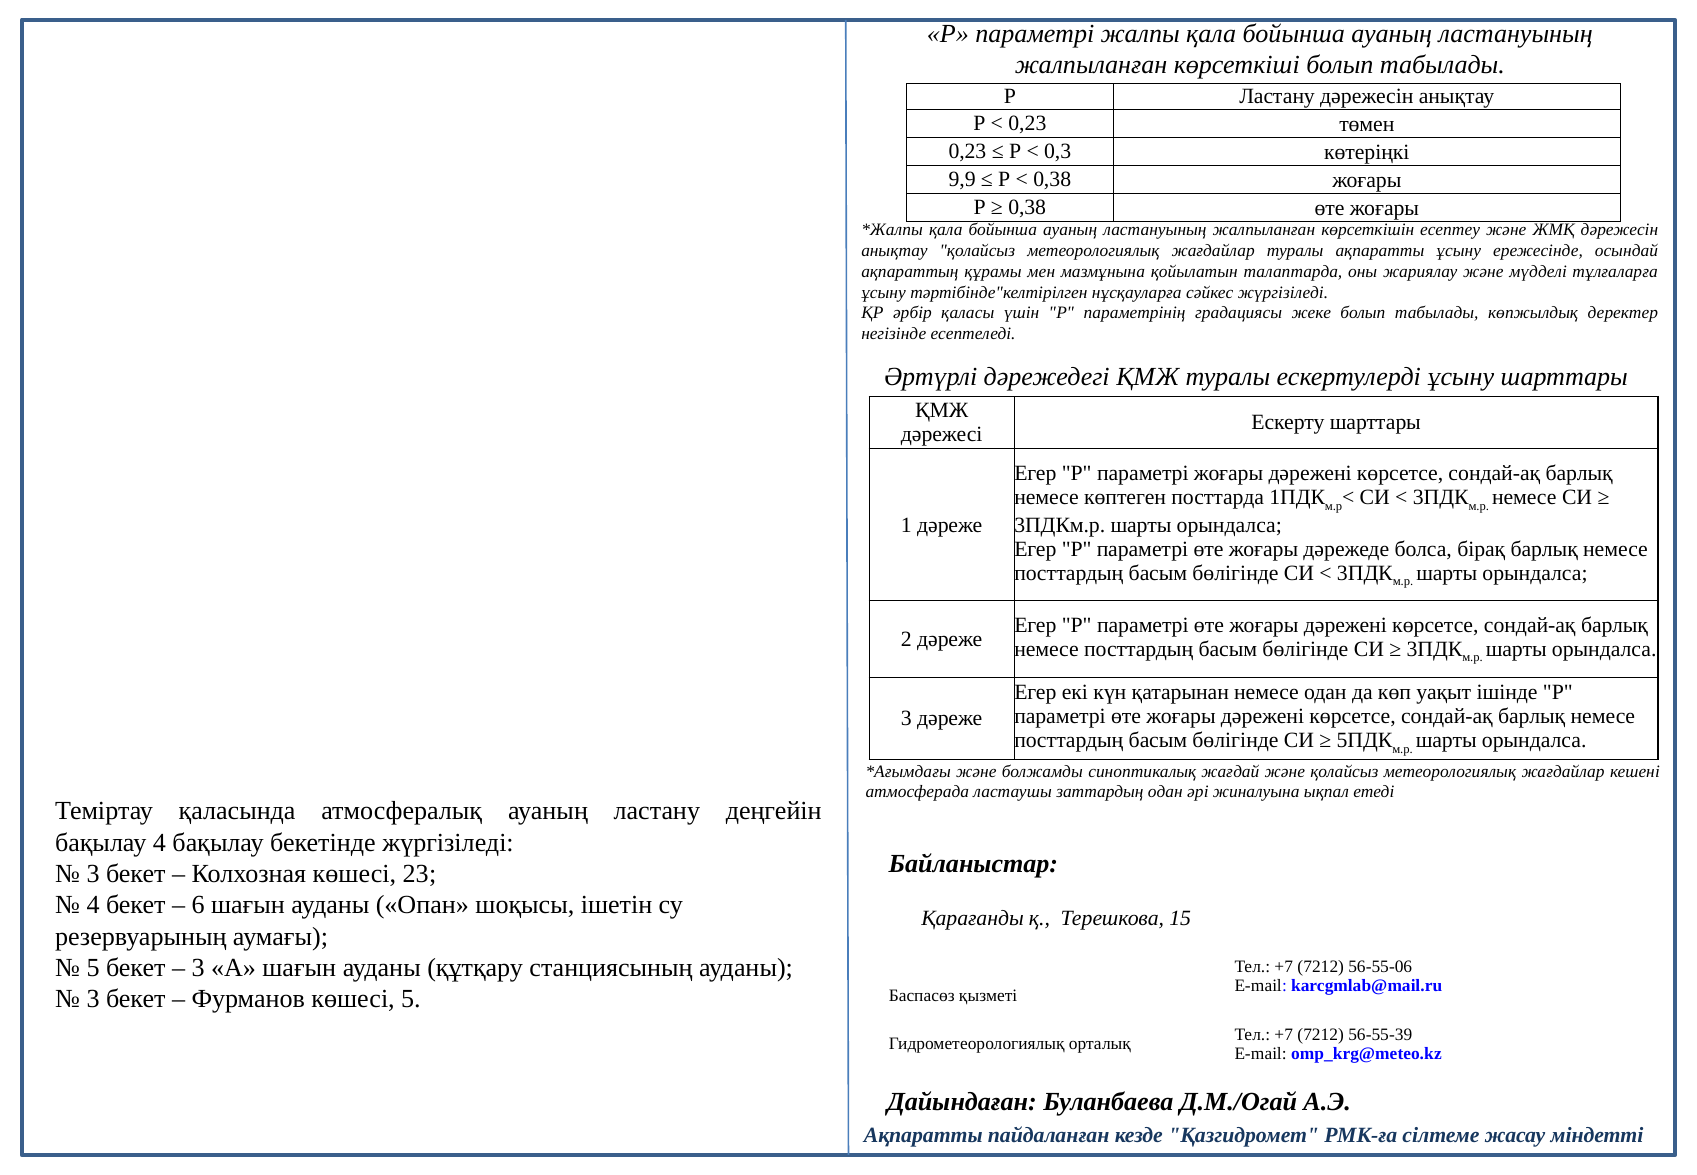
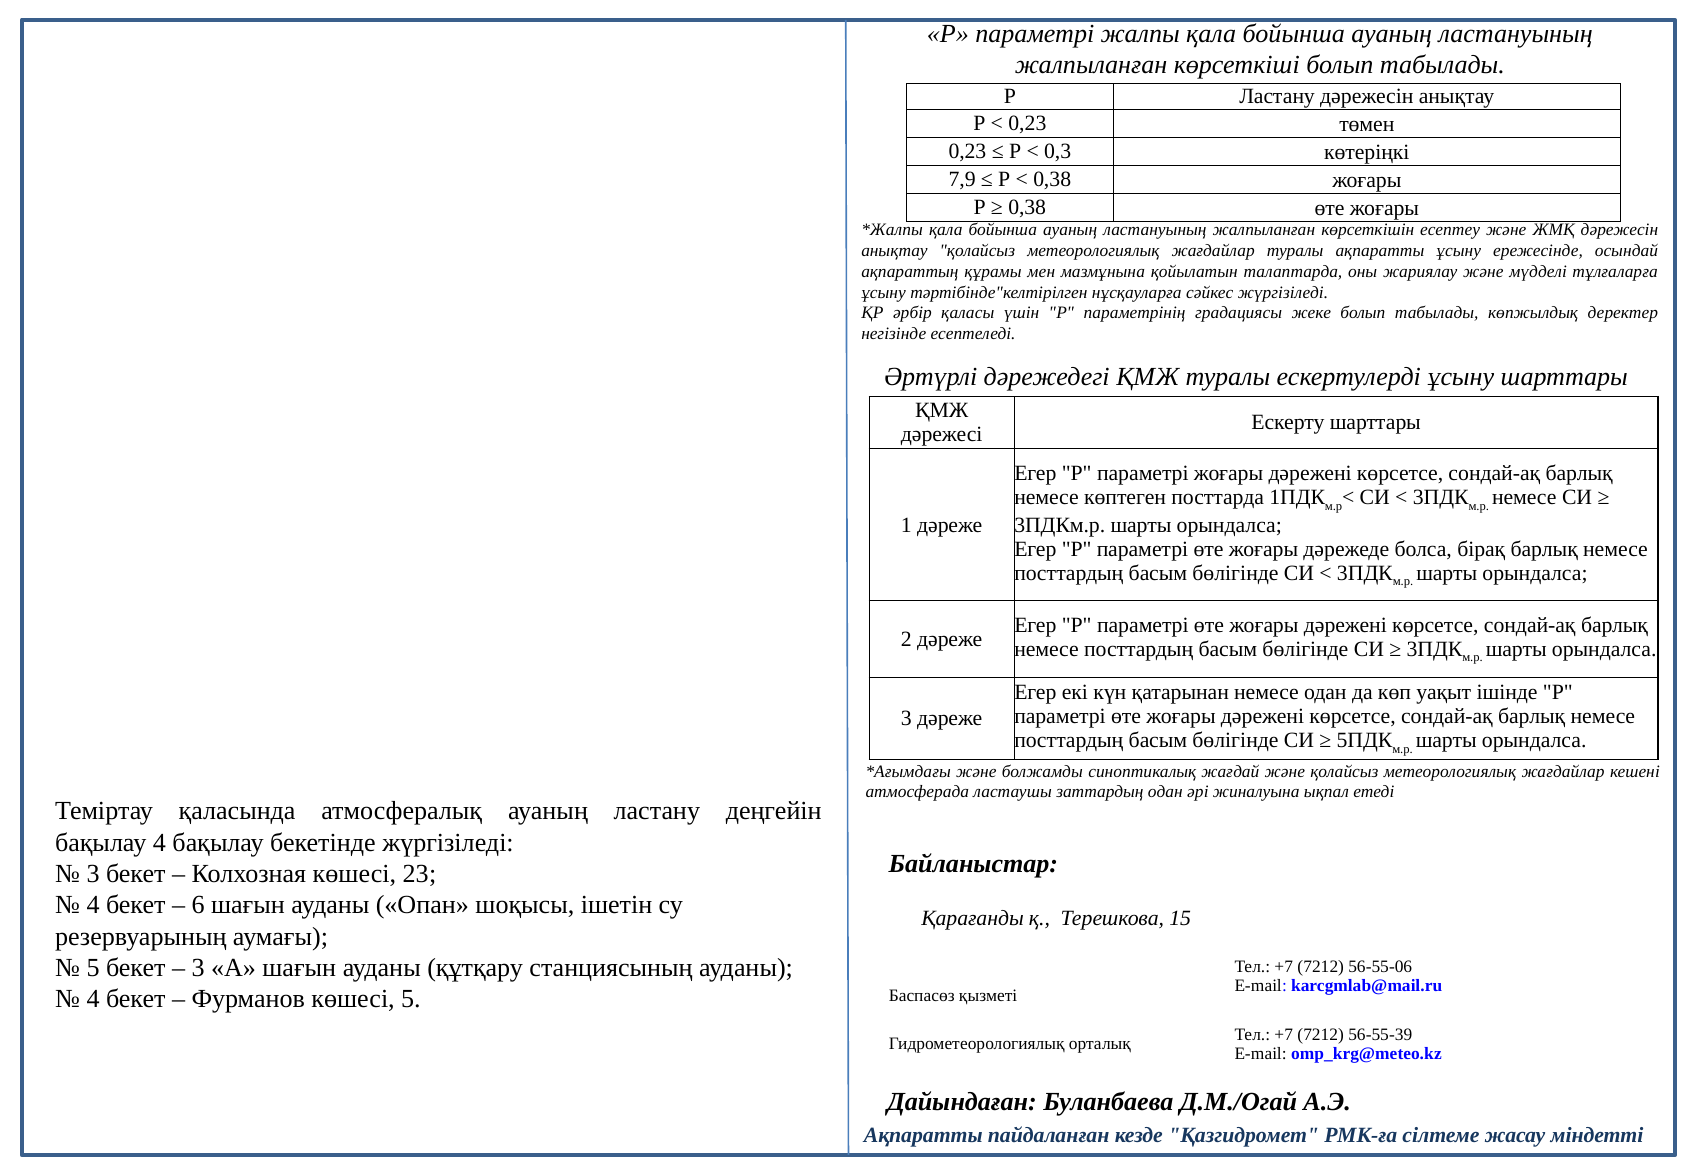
9,9: 9,9 -> 7,9 (962, 180)
3: 3 -> 4 (93, 999)
